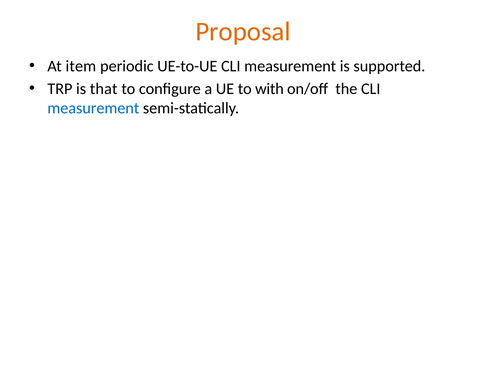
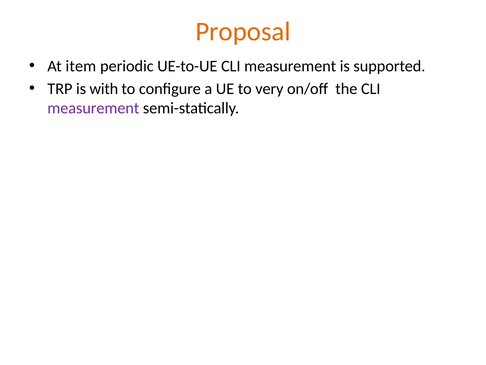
that: that -> with (104, 89)
with: with -> very (269, 89)
measurement colour: blue -> purple (93, 108)
